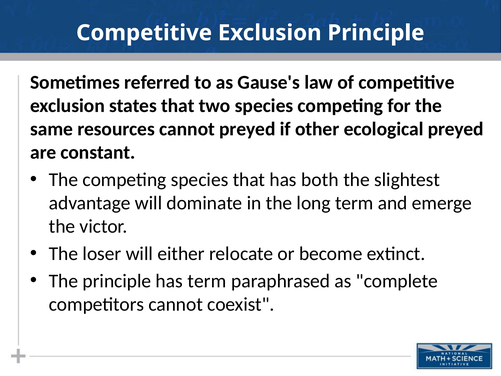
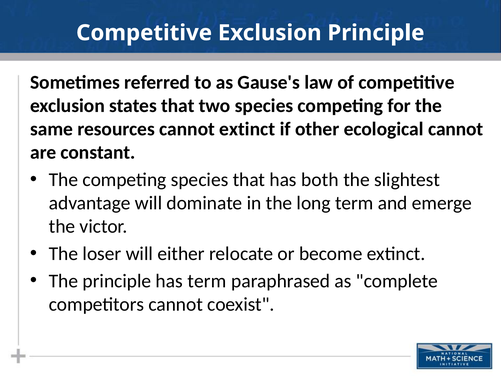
cannot preyed: preyed -> extinct (247, 129)
ecological preyed: preyed -> cannot (456, 129)
